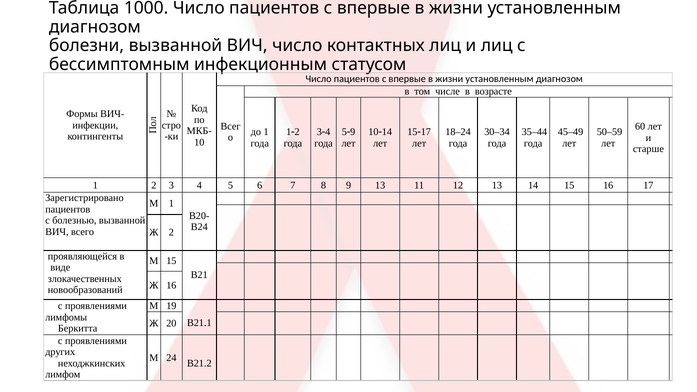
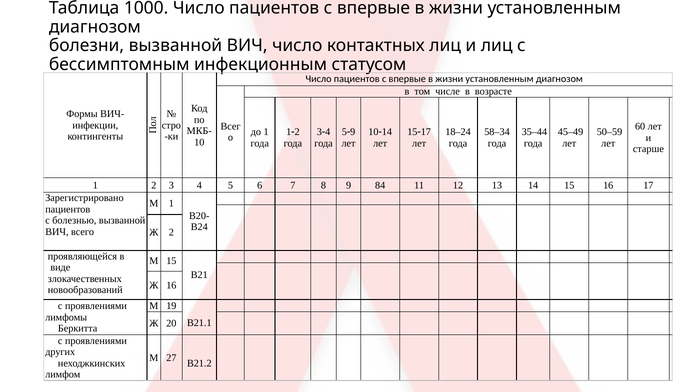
30–34: 30–34 -> 58–34 (497, 132)
9 13: 13 -> 84 (380, 185)
24: 24 -> 27 (171, 358)
